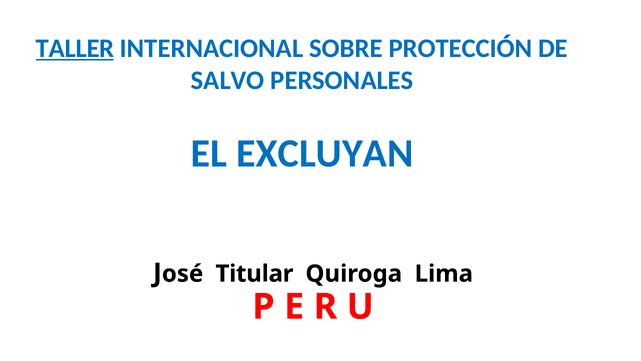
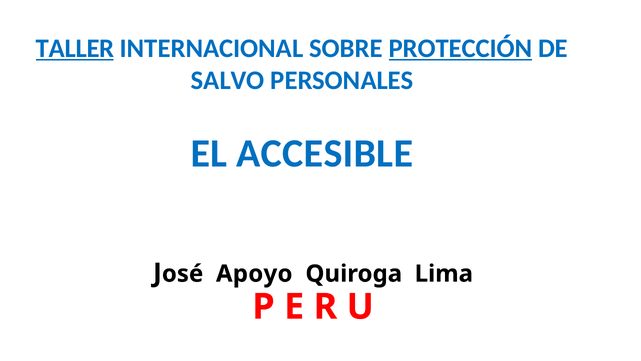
PROTECCIÓN underline: none -> present (461, 48)
EXCLUYAN: EXCLUYAN -> ACCESIBLE (325, 153)
Titular: Titular -> Apoyo (254, 273)
